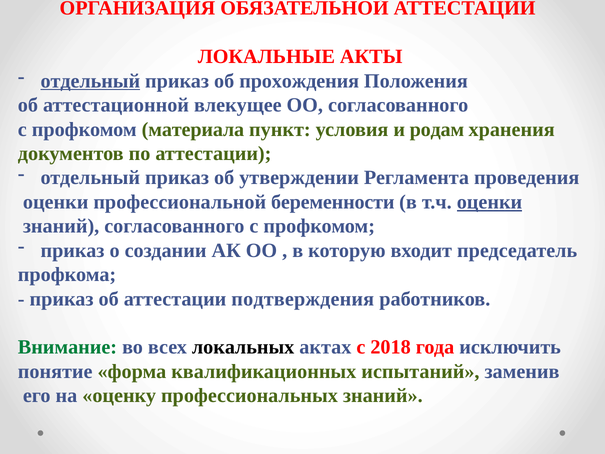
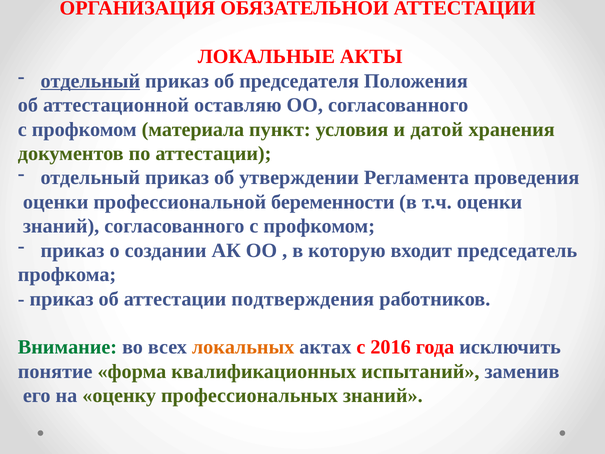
прохождения: прохождения -> председателя (299, 81)
влекущее: влекущее -> оставляю (238, 105)
родам: родам -> датой (437, 129)
оценки underline: present -> none (490, 202)
локальных colour: black -> orange (243, 347)
2018: 2018 -> 2016 (391, 347)
